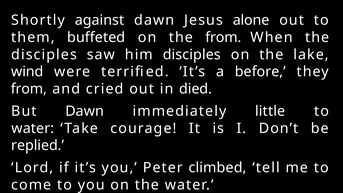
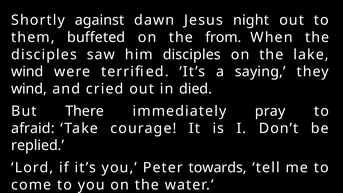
alone: alone -> night (251, 20)
before: before -> saying (260, 72)
from: from -> wind (29, 89)
But Dawn: Dawn -> There (85, 111)
little: little -> pray (270, 111)
water: water -> afraid (33, 128)
climbed: climbed -> towards (218, 168)
